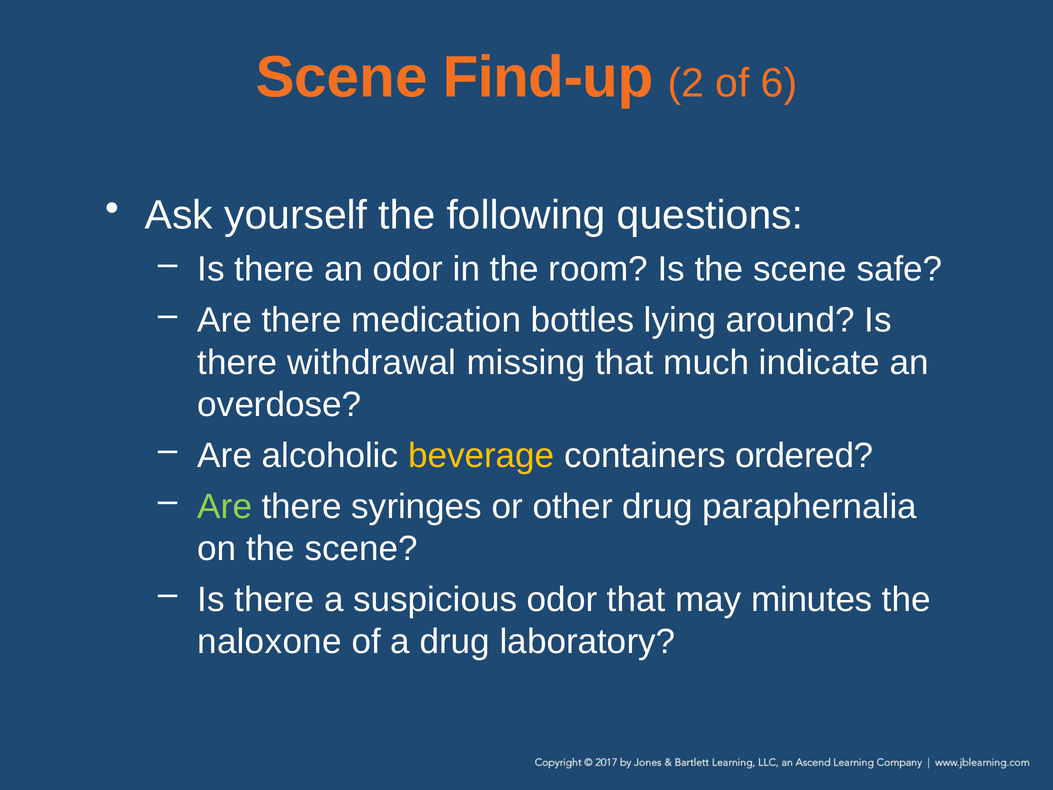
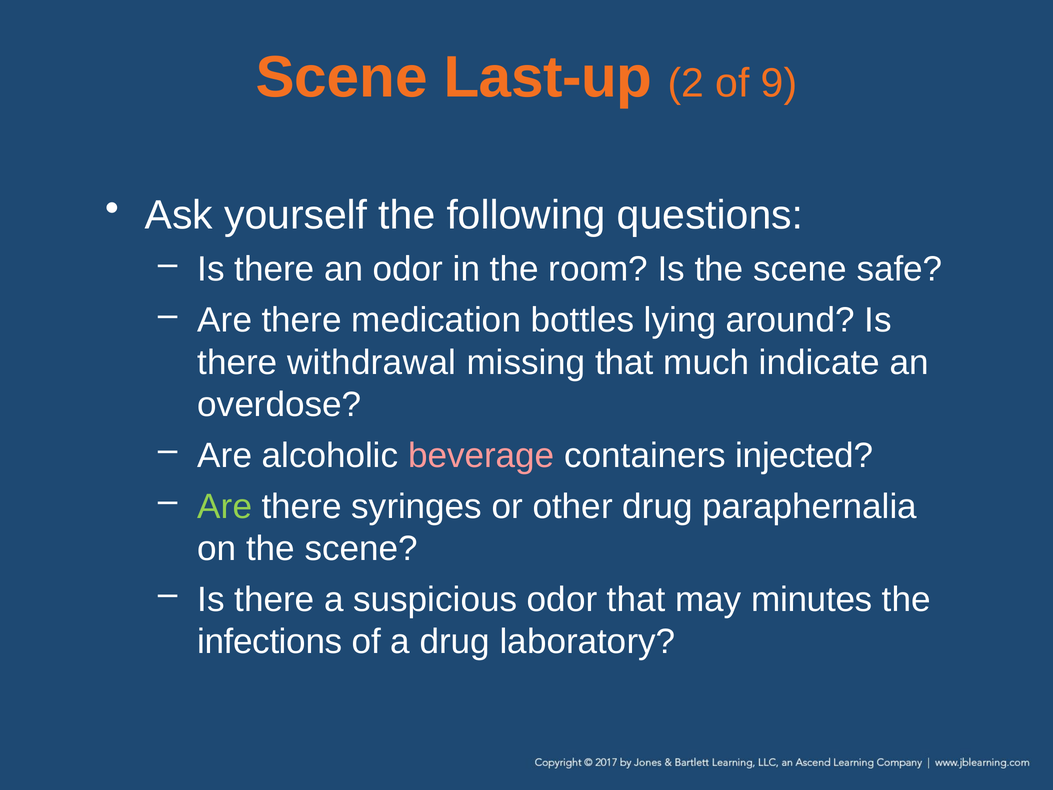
Find-up: Find-up -> Last-up (548, 78)
6: 6 -> 9 (779, 83)
beverage colour: yellow -> pink (481, 455)
ordered: ordered -> injected (804, 455)
naloxone: naloxone -> infections (270, 641)
